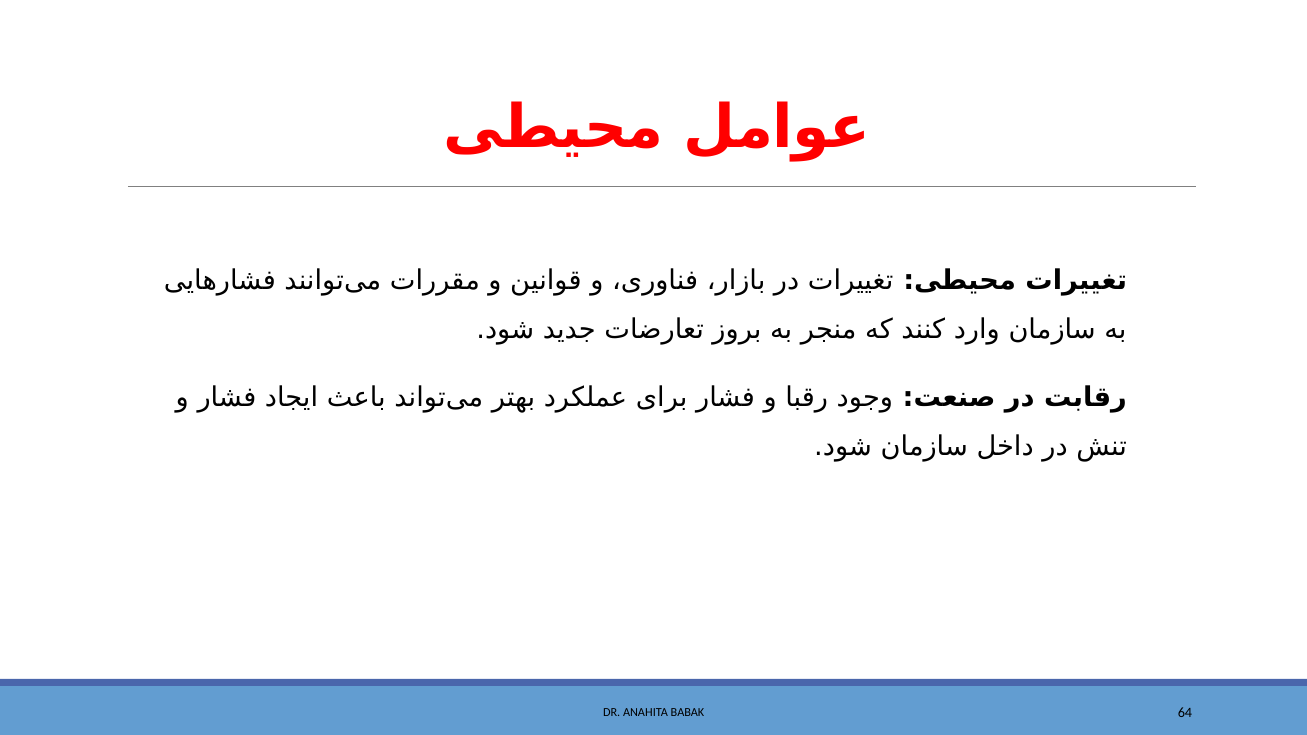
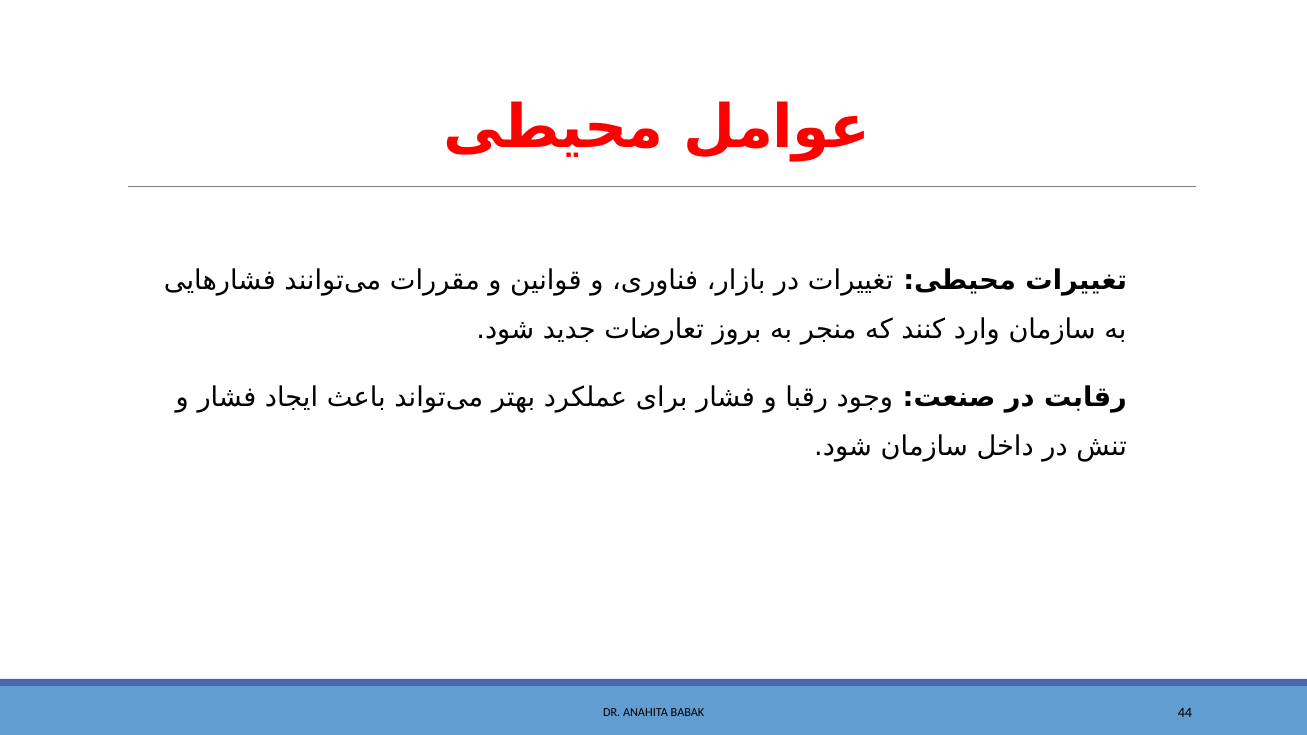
64: 64 -> 44 (1185, 713)
